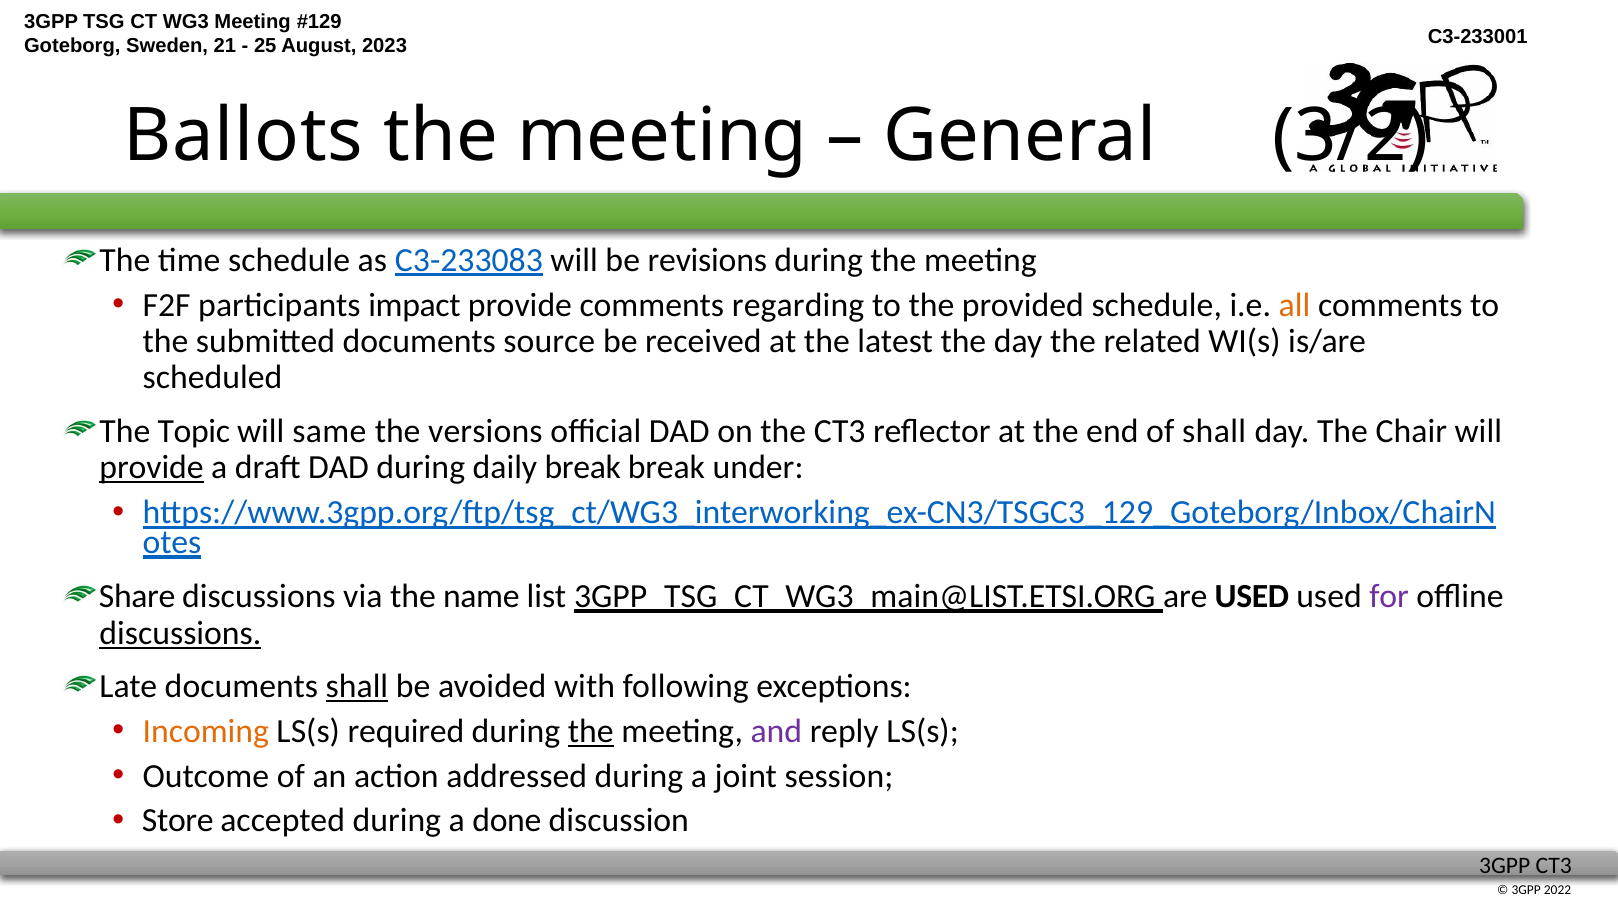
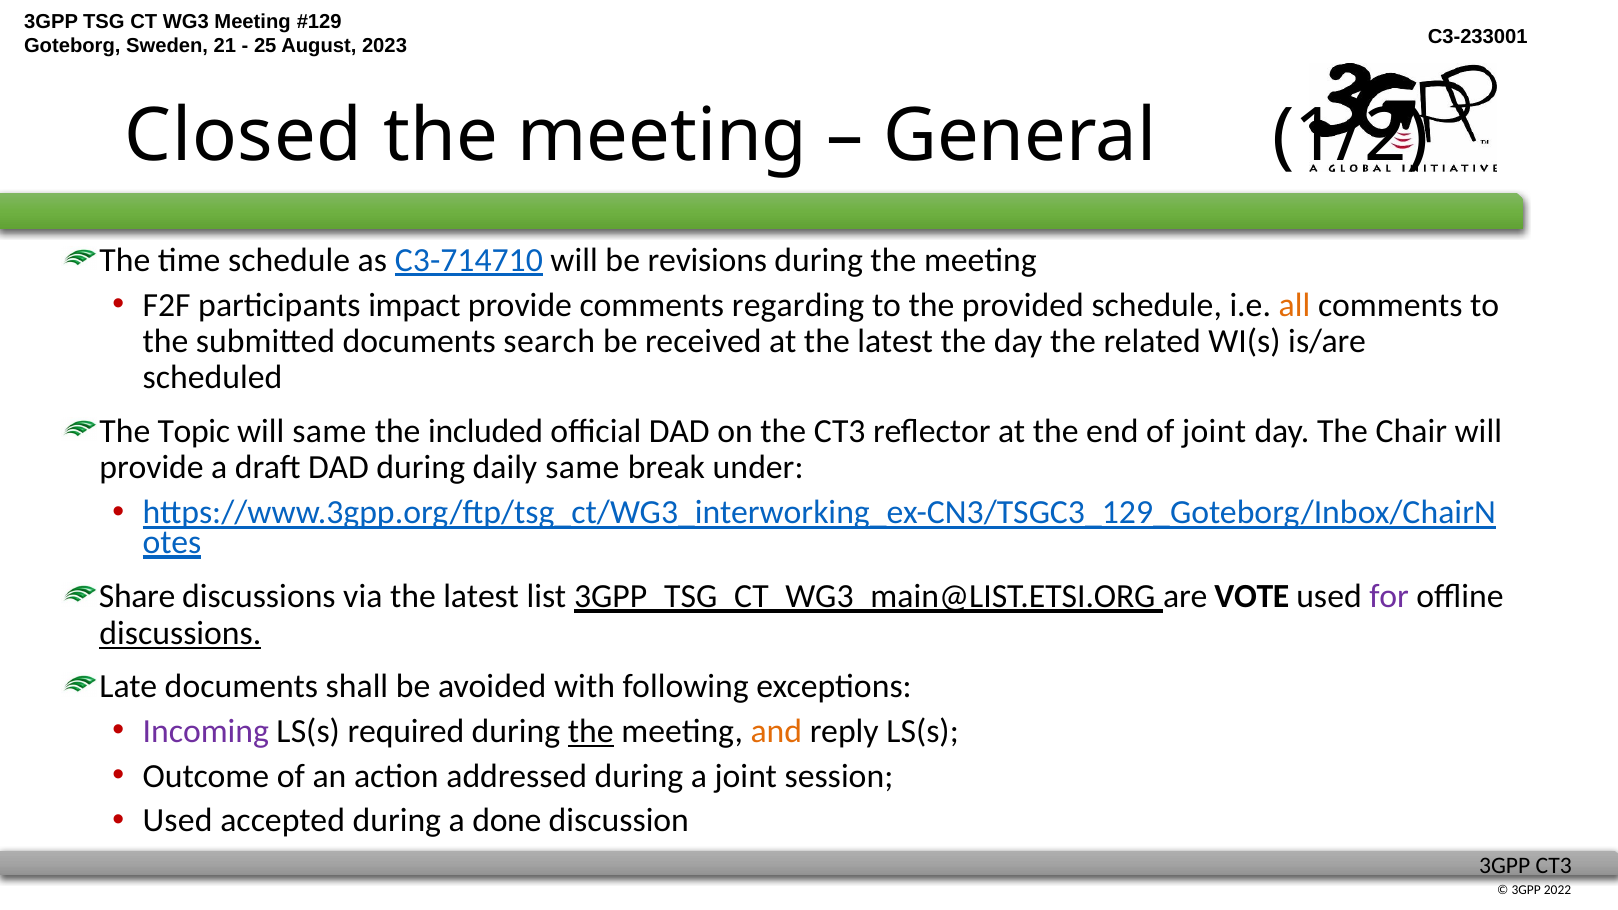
Ballots: Ballots -> Closed (243, 136)
3/2: 3/2 -> 1/2 (1351, 136)
C3-233083: C3-233083 -> C3-714710 (469, 260)
source: source -> search (549, 341)
versions: versions -> included (486, 431)
of shall: shall -> joint (1214, 431)
provide underline: present -> none (152, 467)
daily break: break -> same (582, 467)
via the name: name -> latest (481, 597)
are USED: USED -> VOTE (1252, 597)
shall underline: present -> none (357, 686)
Incoming colour: orange -> purple (206, 731)
and colour: purple -> orange (776, 731)
Store: Store -> Used (178, 821)
